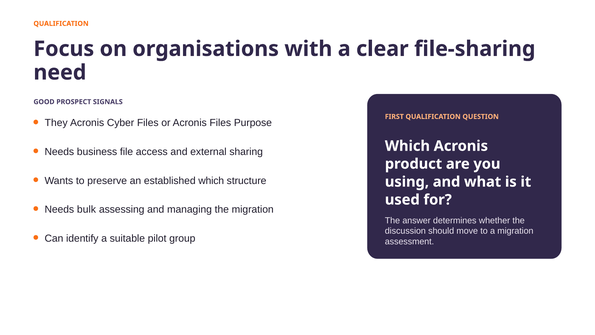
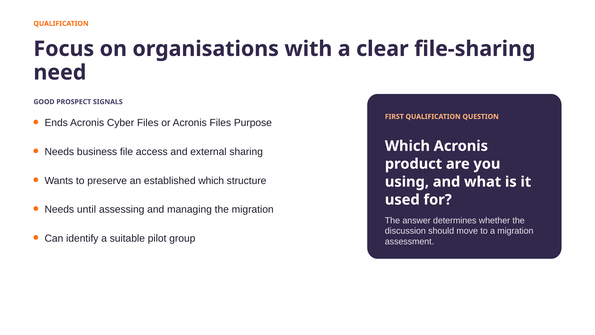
They: They -> Ends (56, 123)
bulk: bulk -> until (87, 209)
